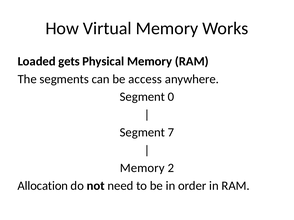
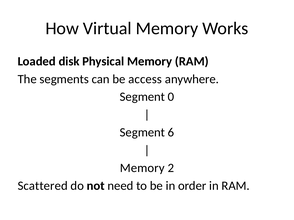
gets: gets -> disk (69, 61)
7: 7 -> 6 (171, 133)
Allocation: Allocation -> Scattered (43, 186)
